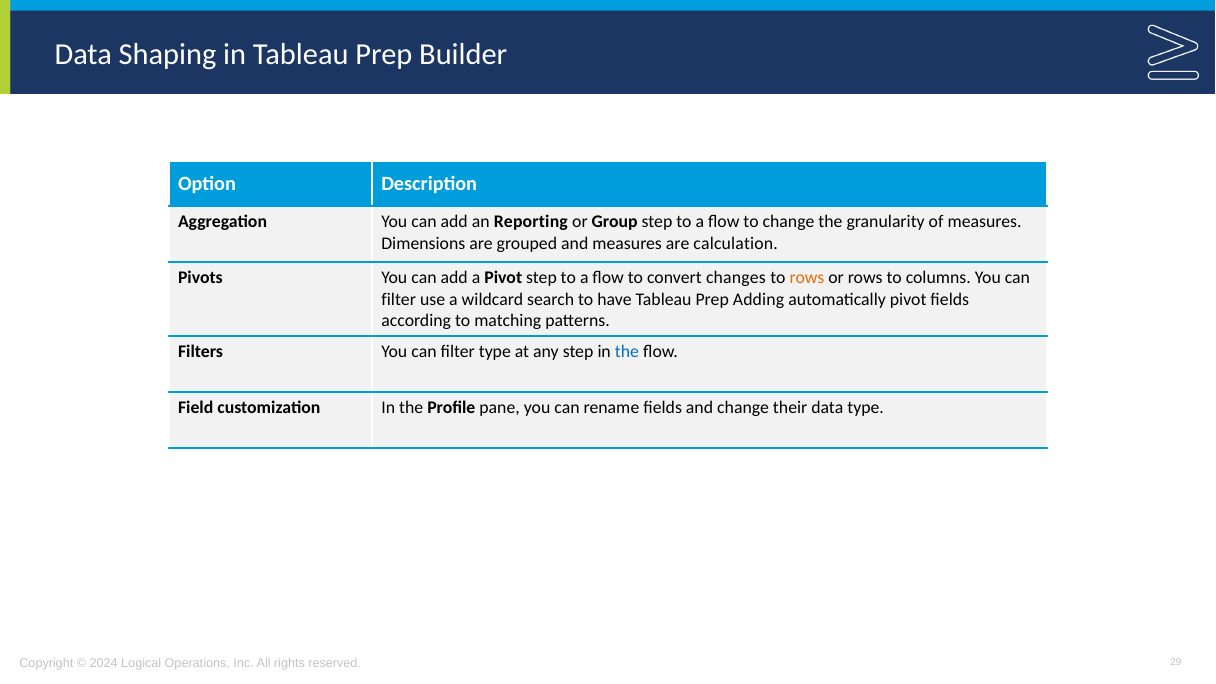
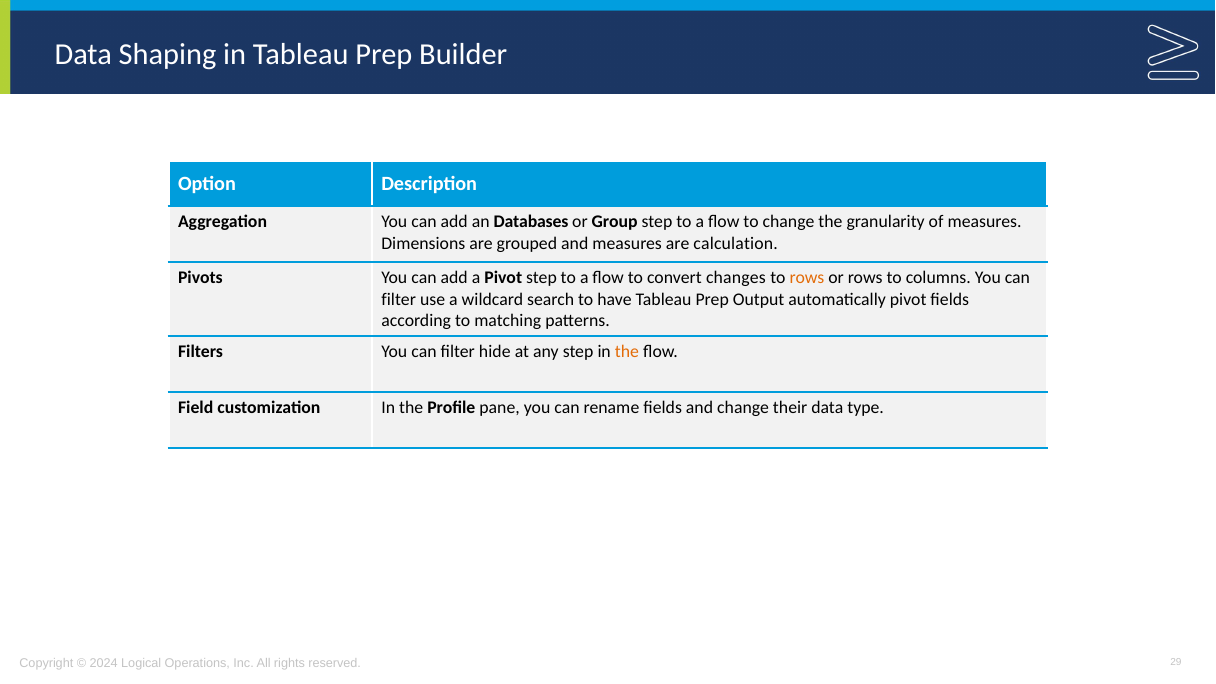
Reporting: Reporting -> Databases (531, 222)
Adding: Adding -> Output (759, 299)
filter type: type -> hide (495, 352)
the colour: blue -> orange (627, 352)
